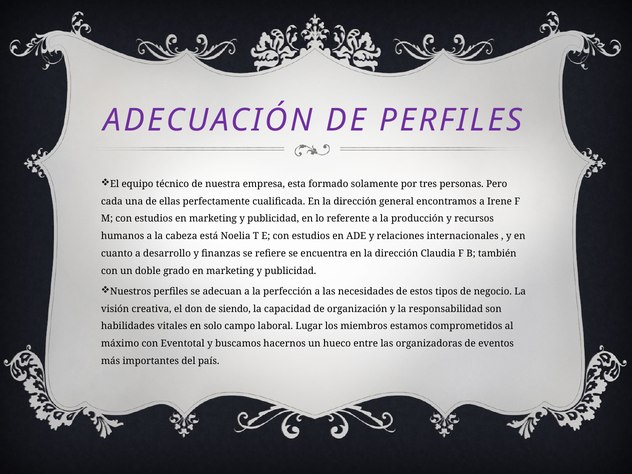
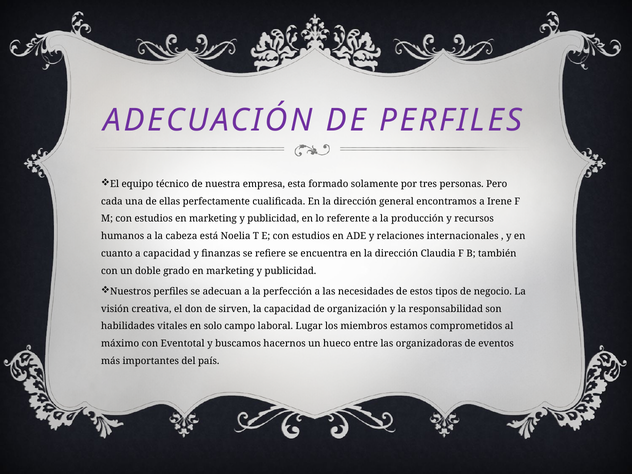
a desarrollo: desarrollo -> capacidad (167, 254)
siendo: siendo -> sirven (235, 309)
